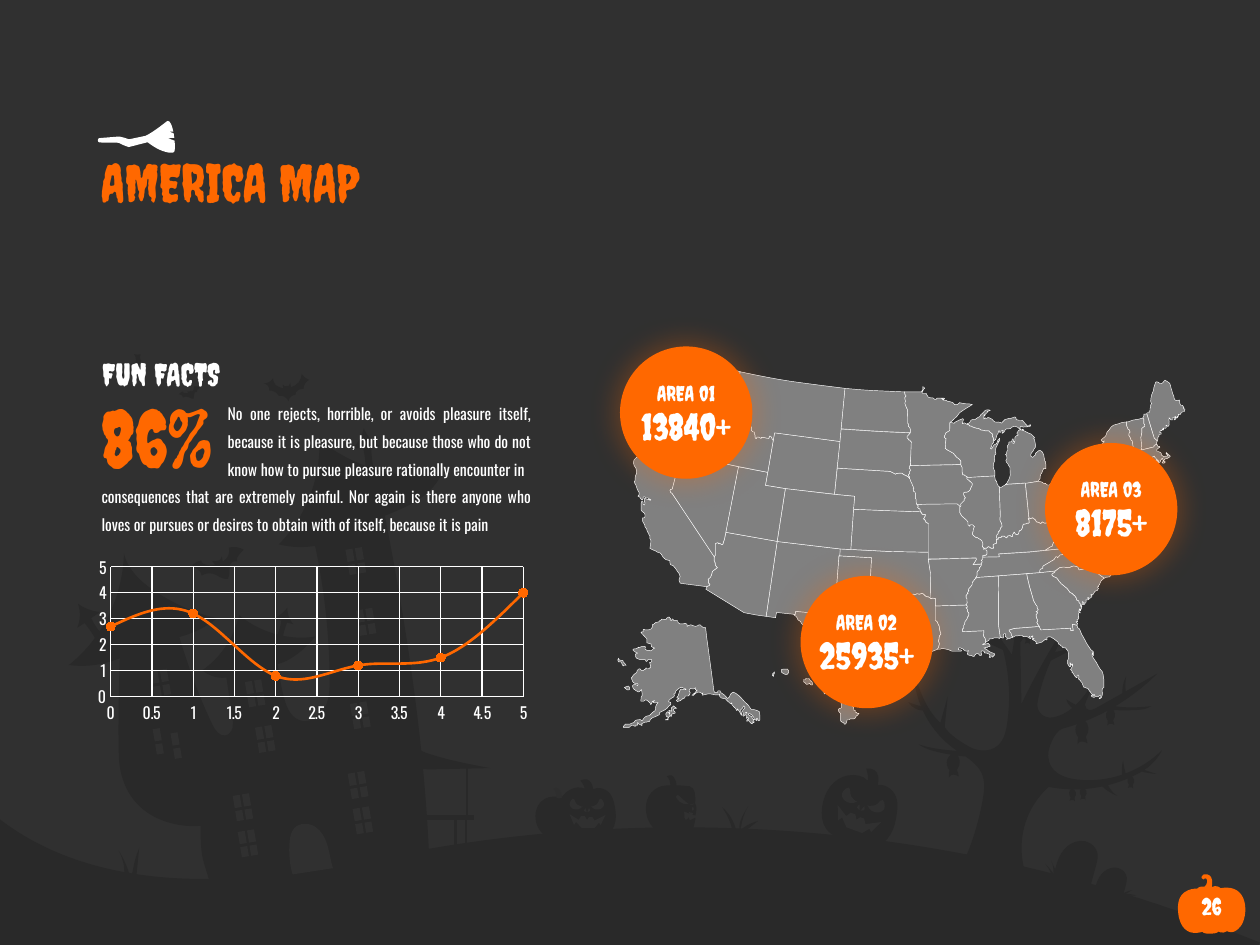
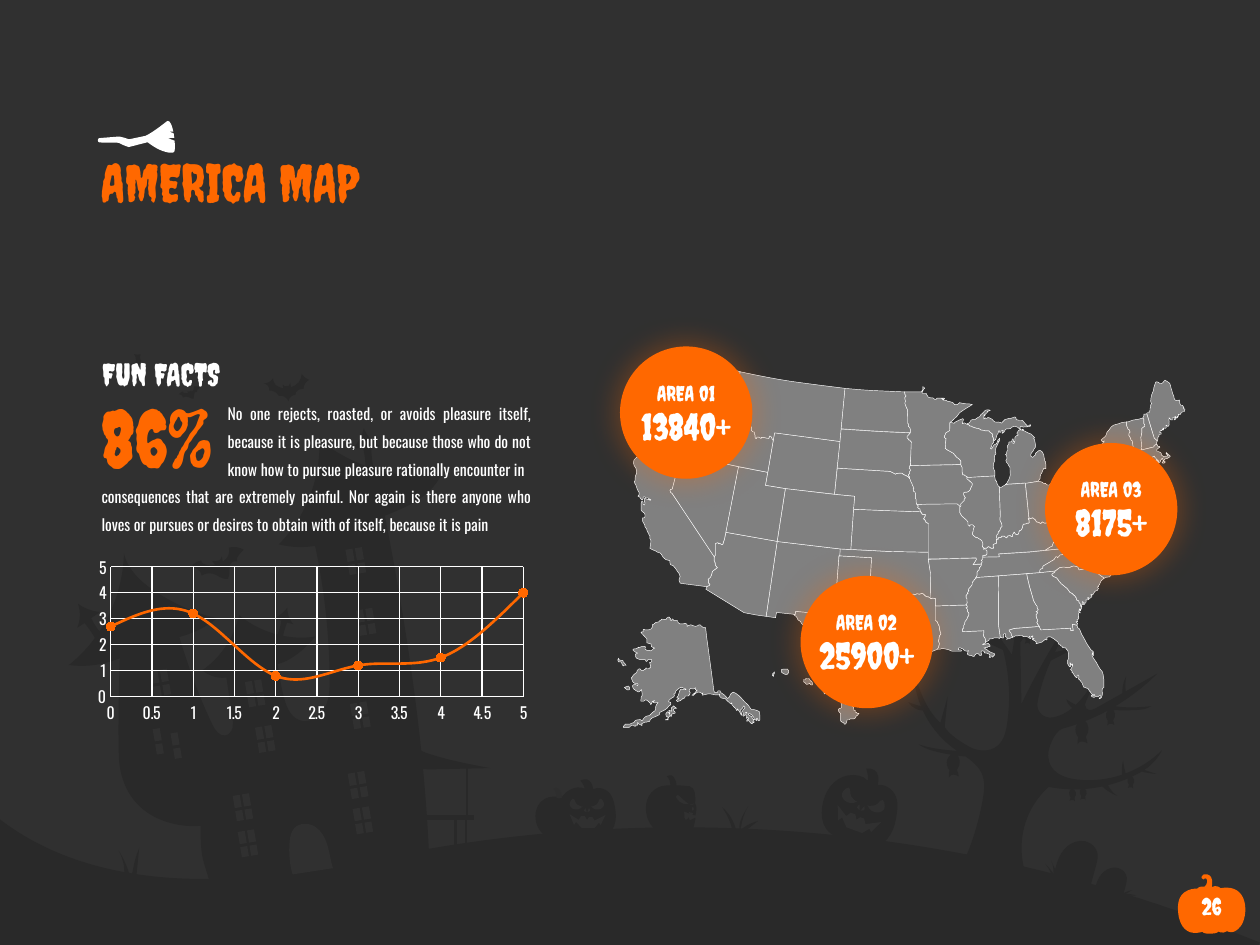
horrible: horrible -> roasted (350, 415)
25935+: 25935+ -> 25900+ (867, 658)
